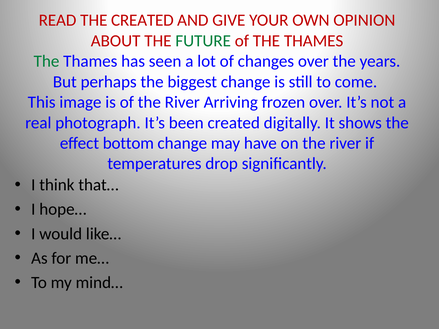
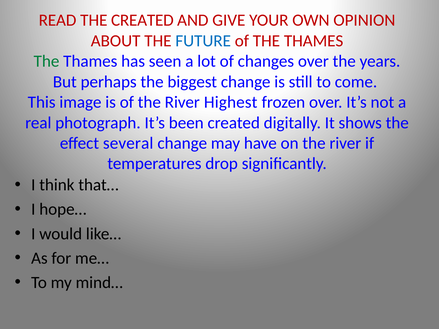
FUTURE colour: green -> blue (203, 41)
Arriving: Arriving -> Highest (231, 102)
bottom: bottom -> several (128, 143)
